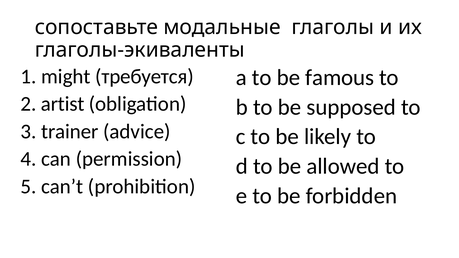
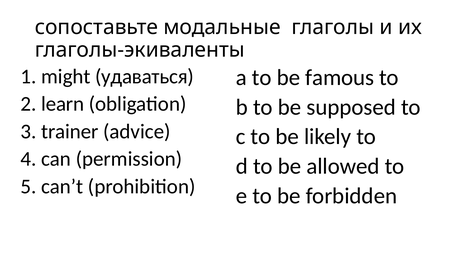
требуется: требуется -> удаваться (145, 77)
artist: artist -> learn (63, 104)
